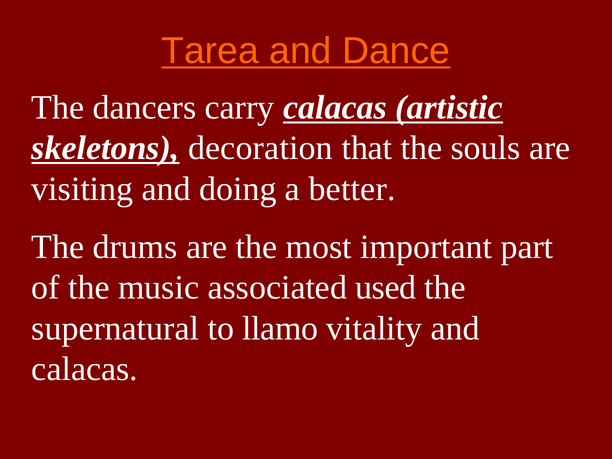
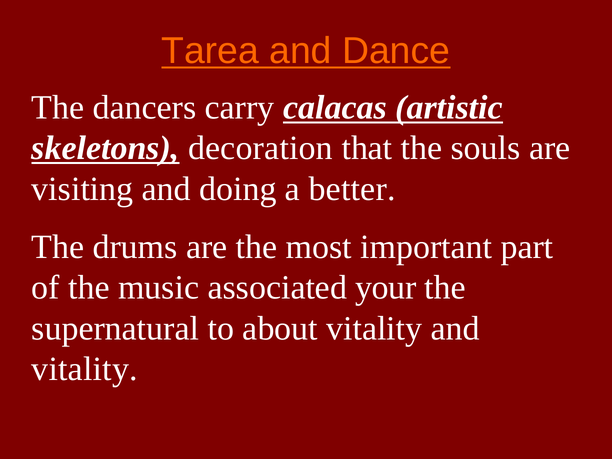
used: used -> your (386, 288)
llamo: llamo -> about (280, 328)
calacas: calacas -> vitality (85, 369)
